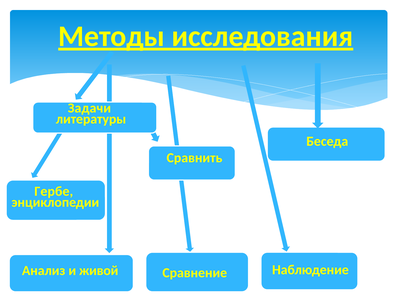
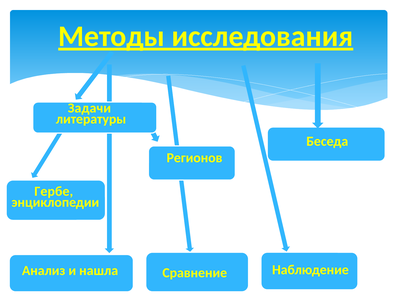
Сравнить: Сравнить -> Регионов (195, 158)
живой: живой -> нашла (99, 270)
